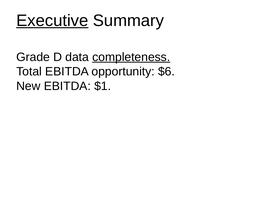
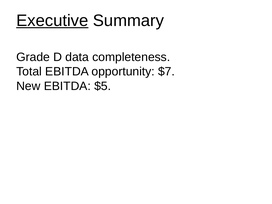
completeness underline: present -> none (131, 57)
$6: $6 -> $7 (166, 72)
$1: $1 -> $5 (103, 86)
